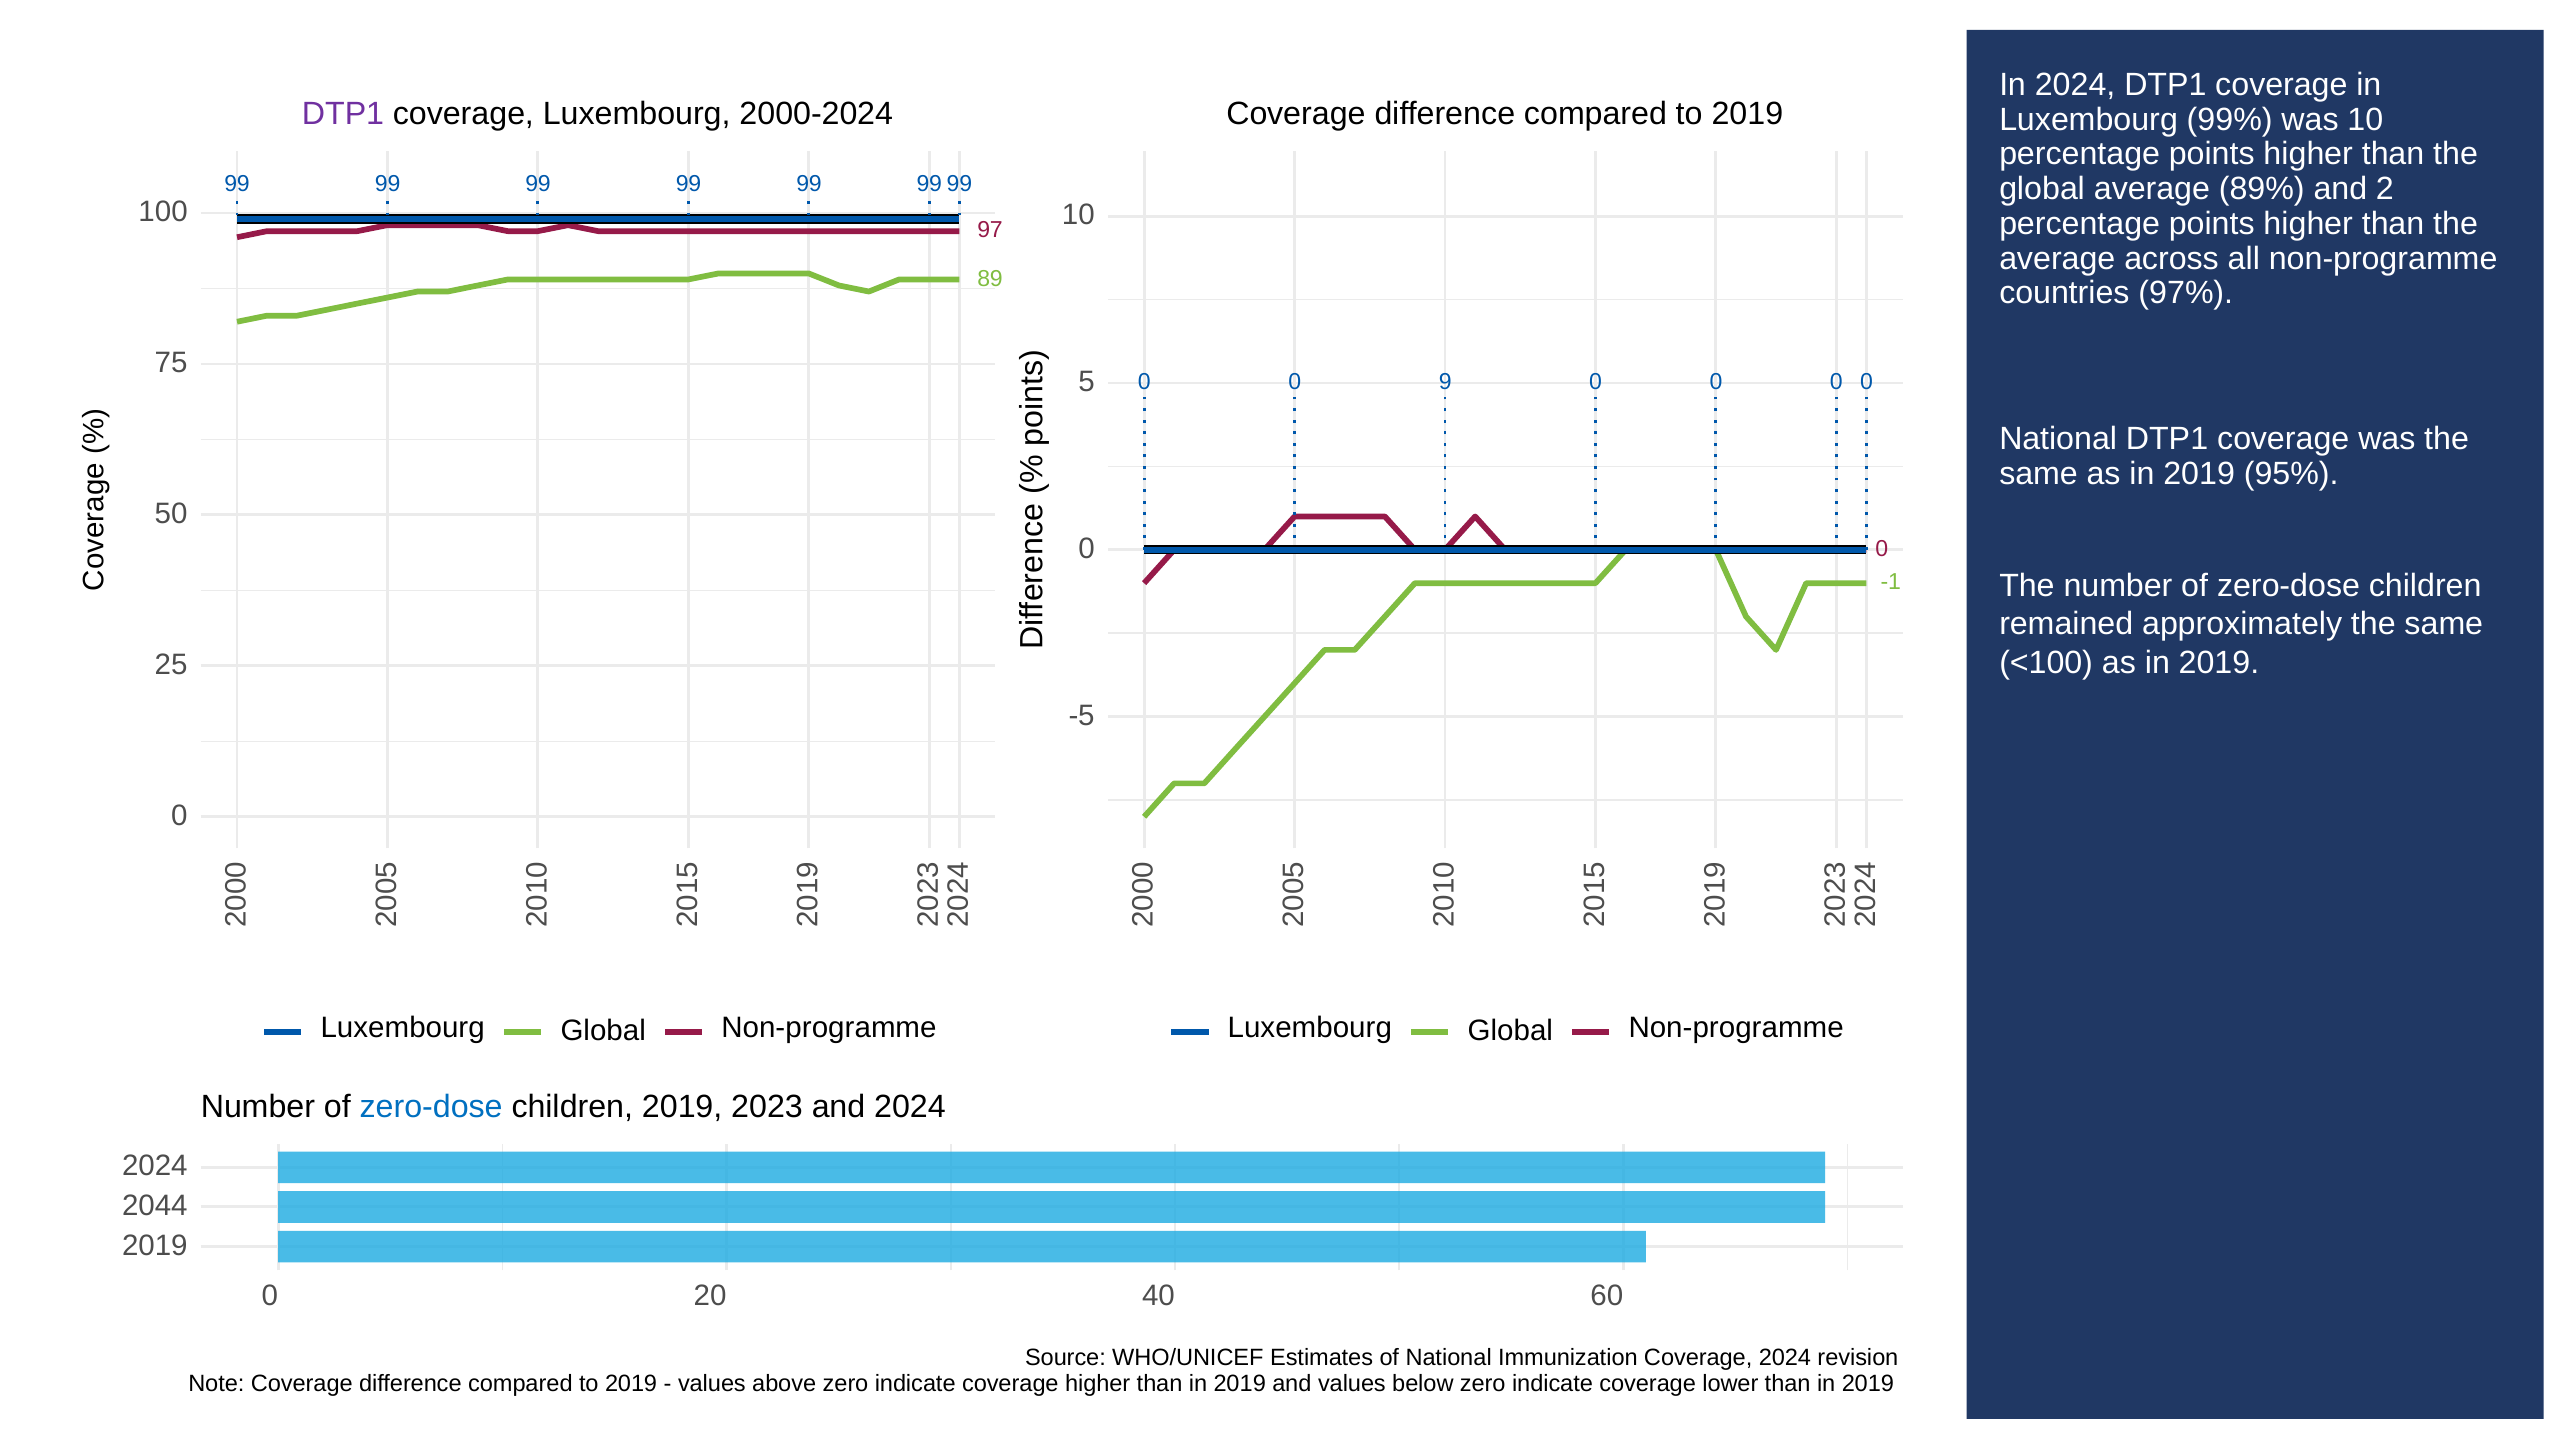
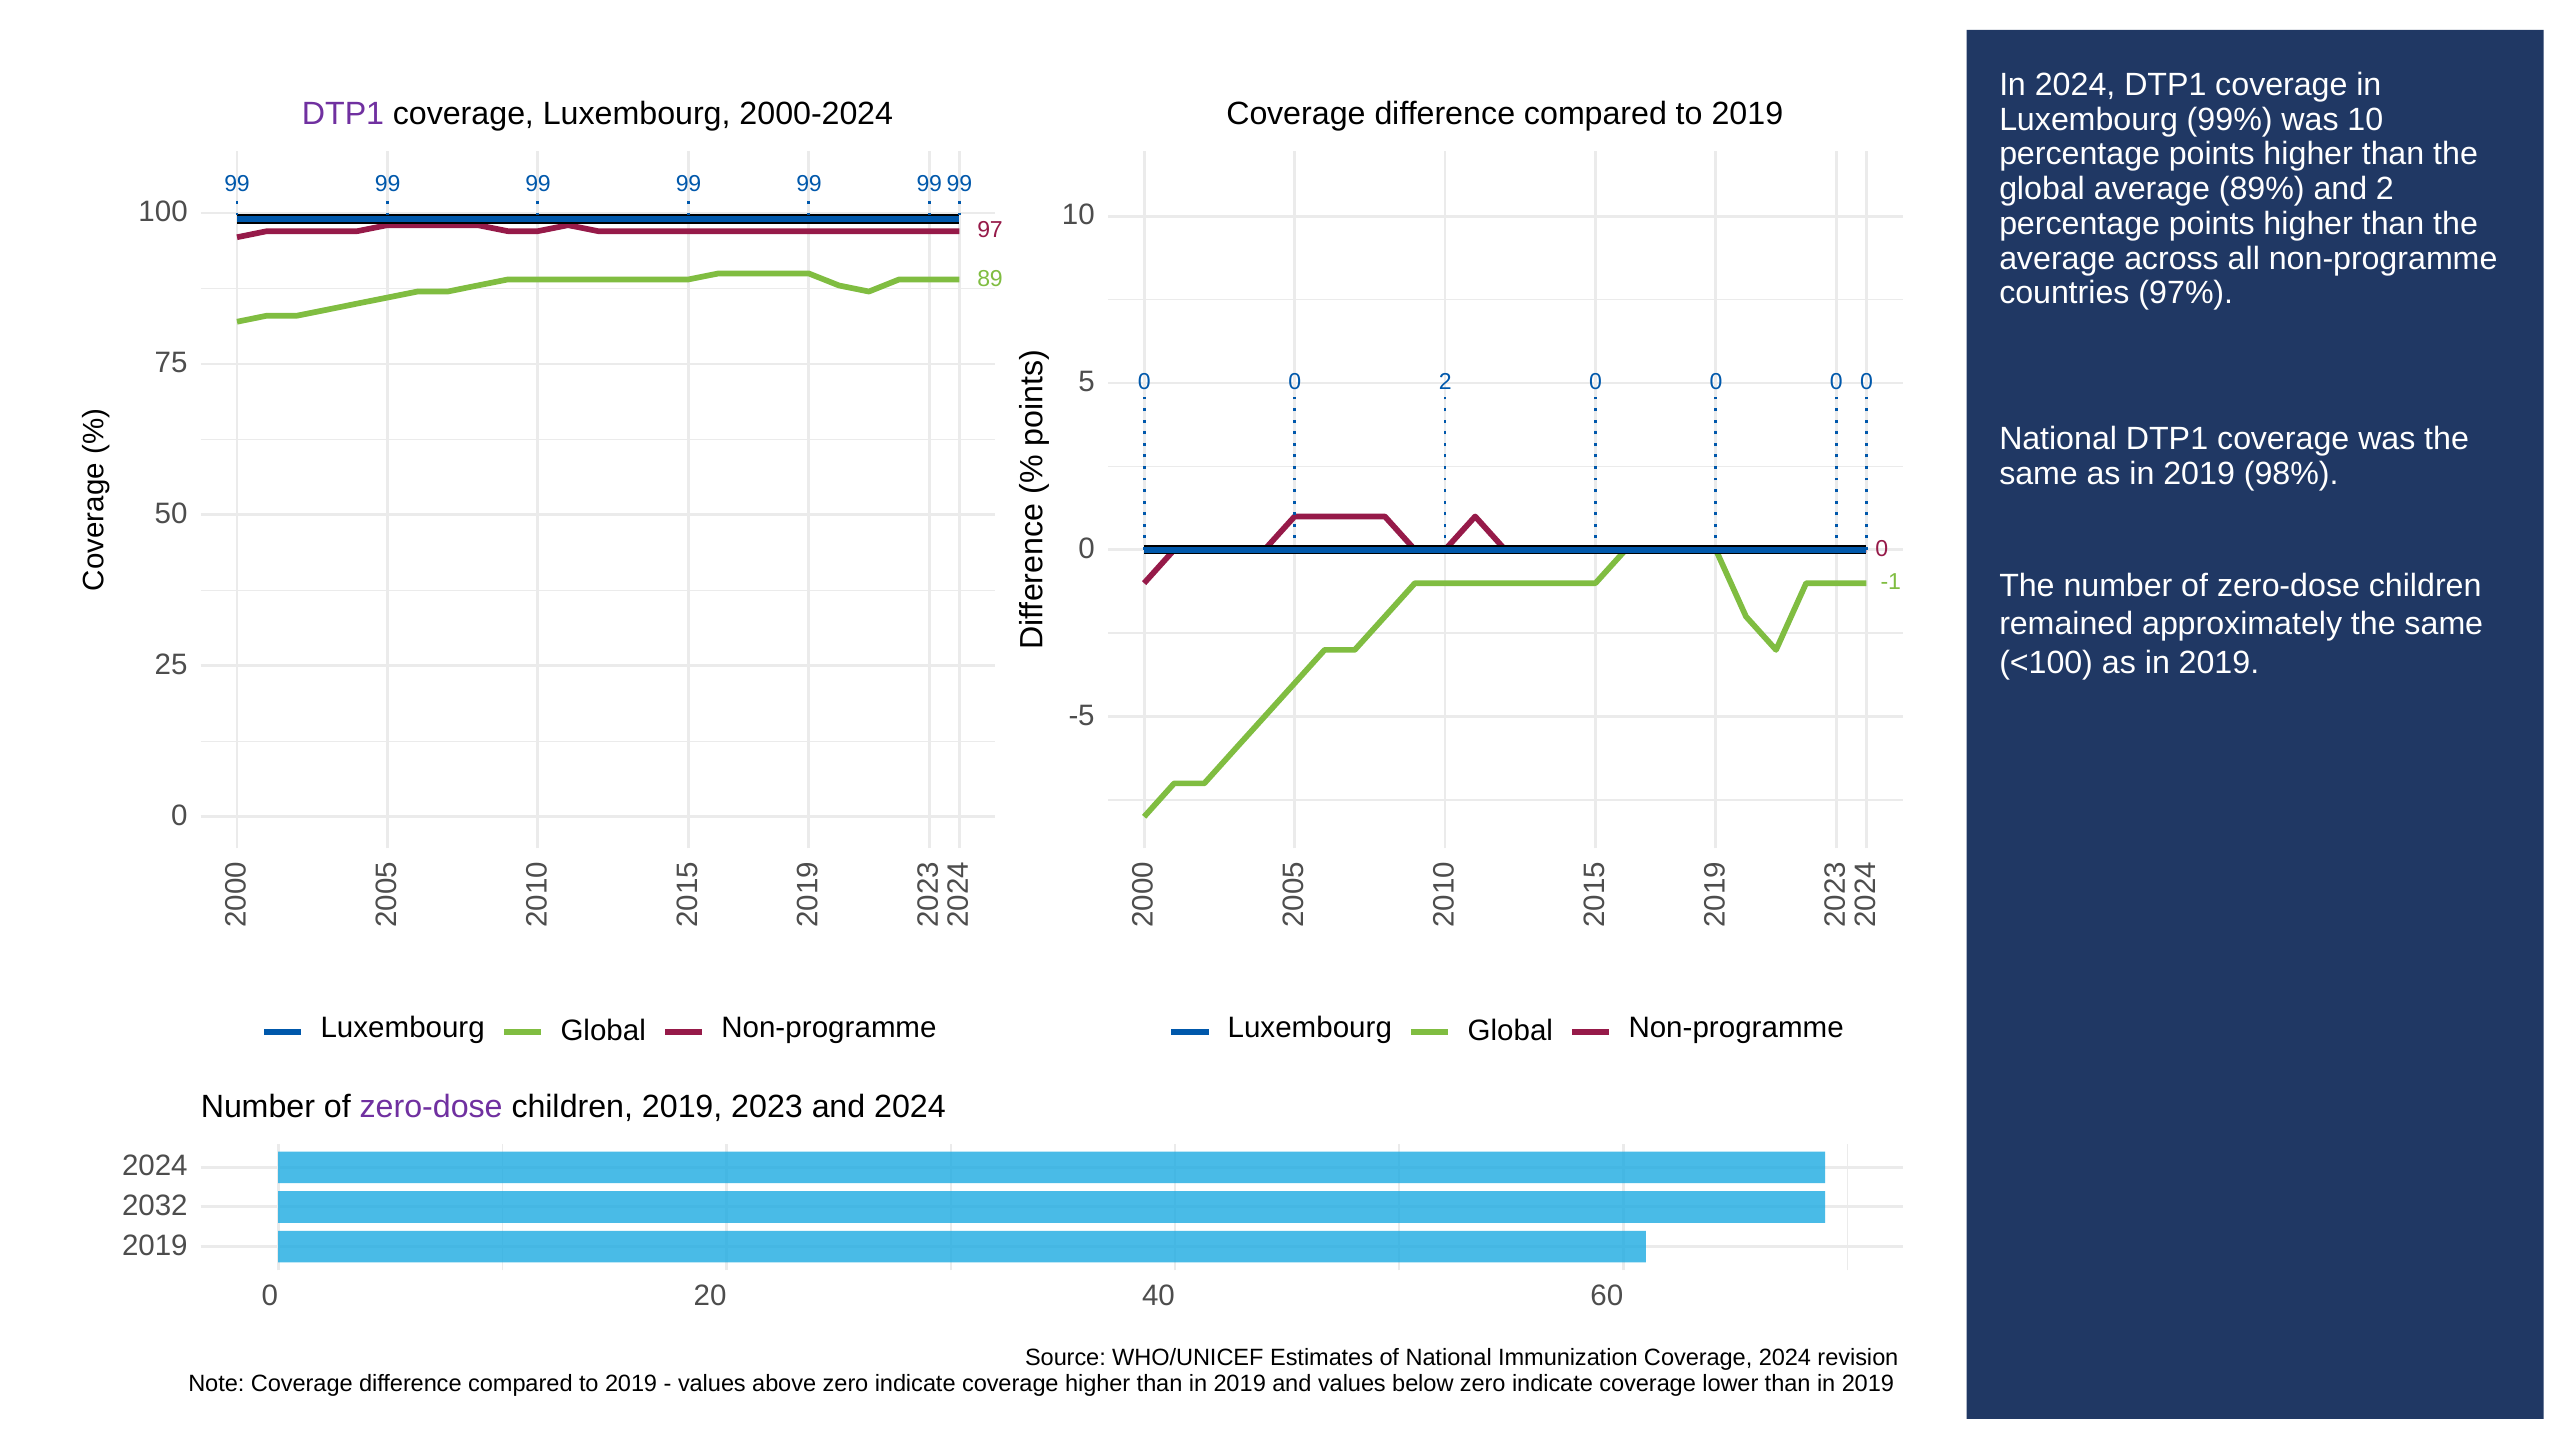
9: 9 -> 2 (1445, 382)
95%: 95% -> 98% (2291, 474)
zero-dose colour: blue -> purple (431, 1107)
2044: 2044 -> 2032 (155, 1206)
